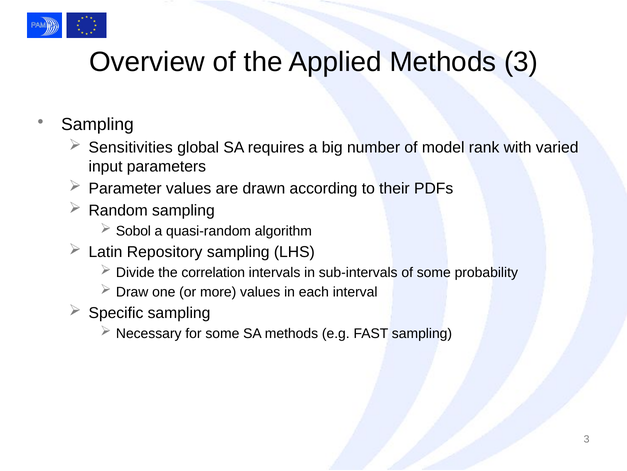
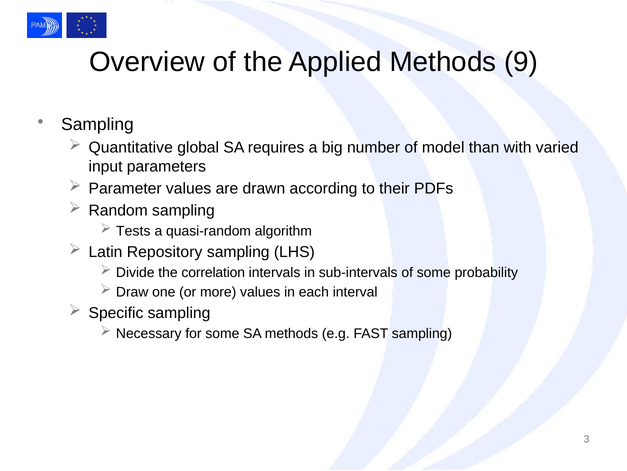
Methods 3: 3 -> 9 (521, 62)
Sensitivities: Sensitivities -> Quantitative (131, 147)
rank: rank -> than (484, 147)
Sobol: Sobol -> Tests (133, 231)
